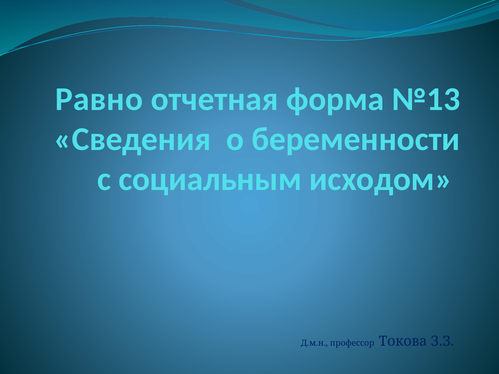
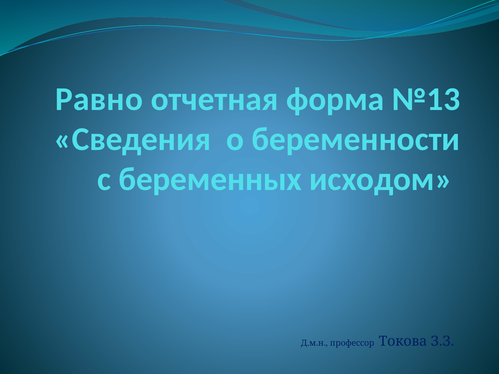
социальным: социальным -> беременных (210, 179)
